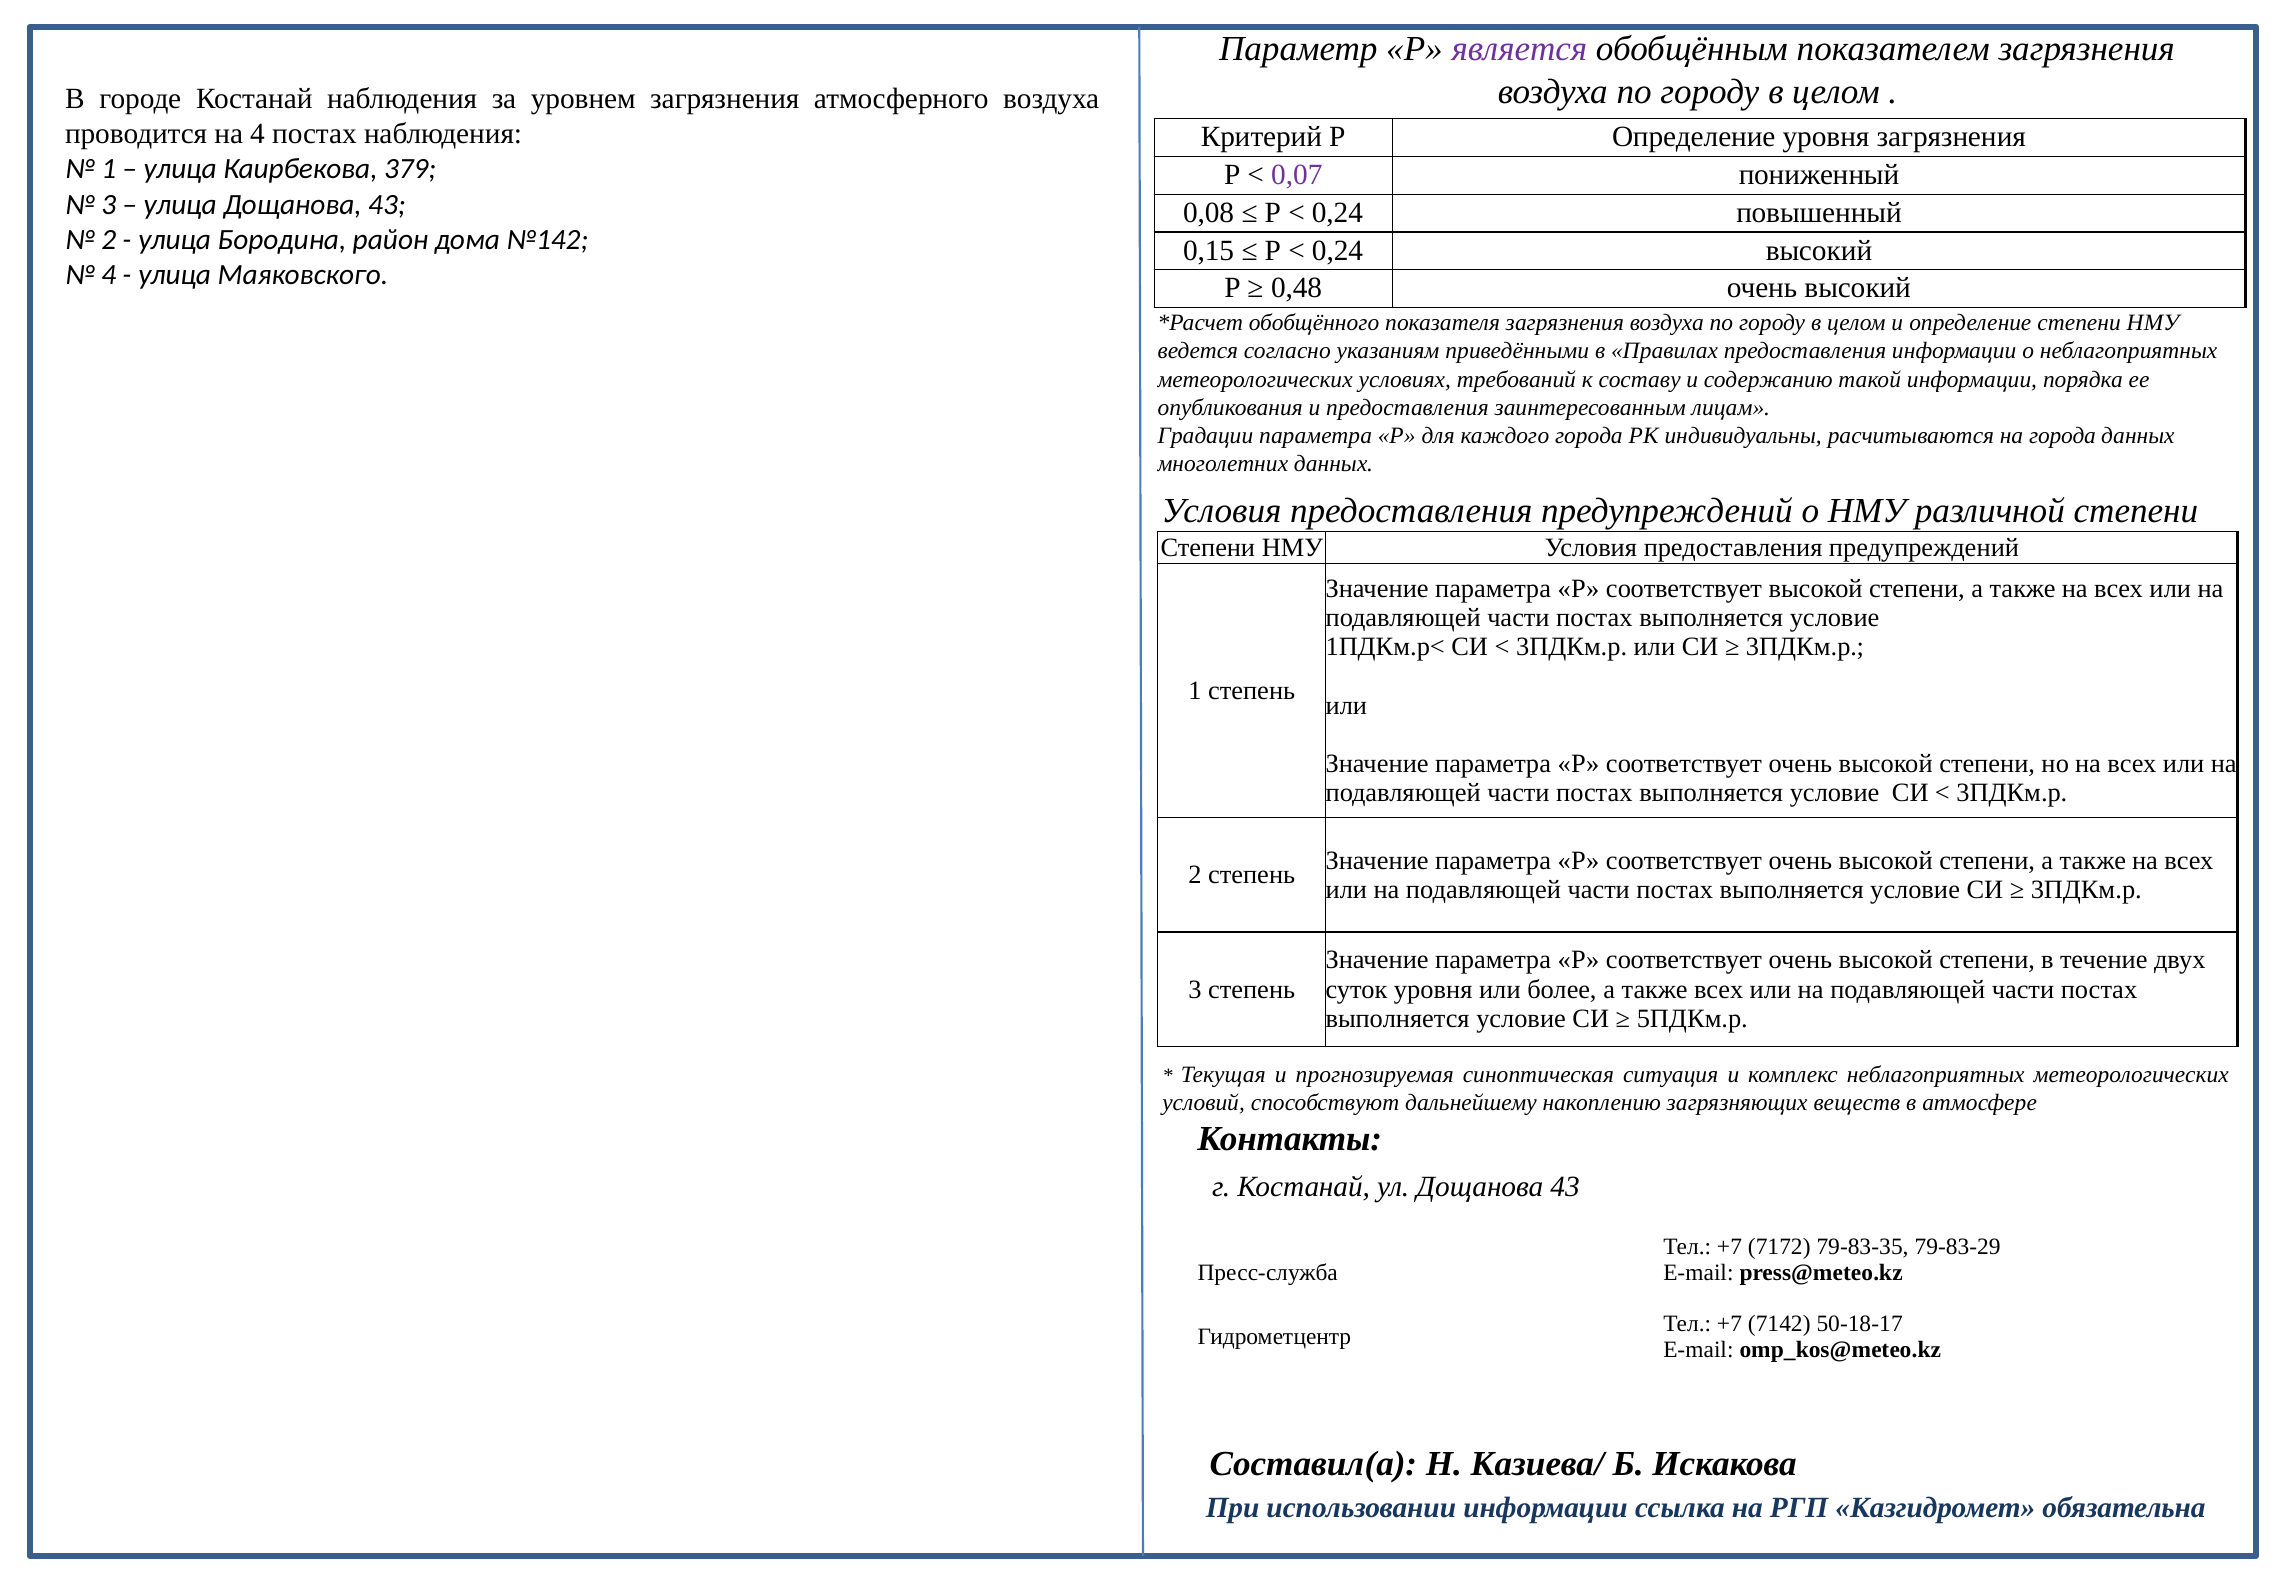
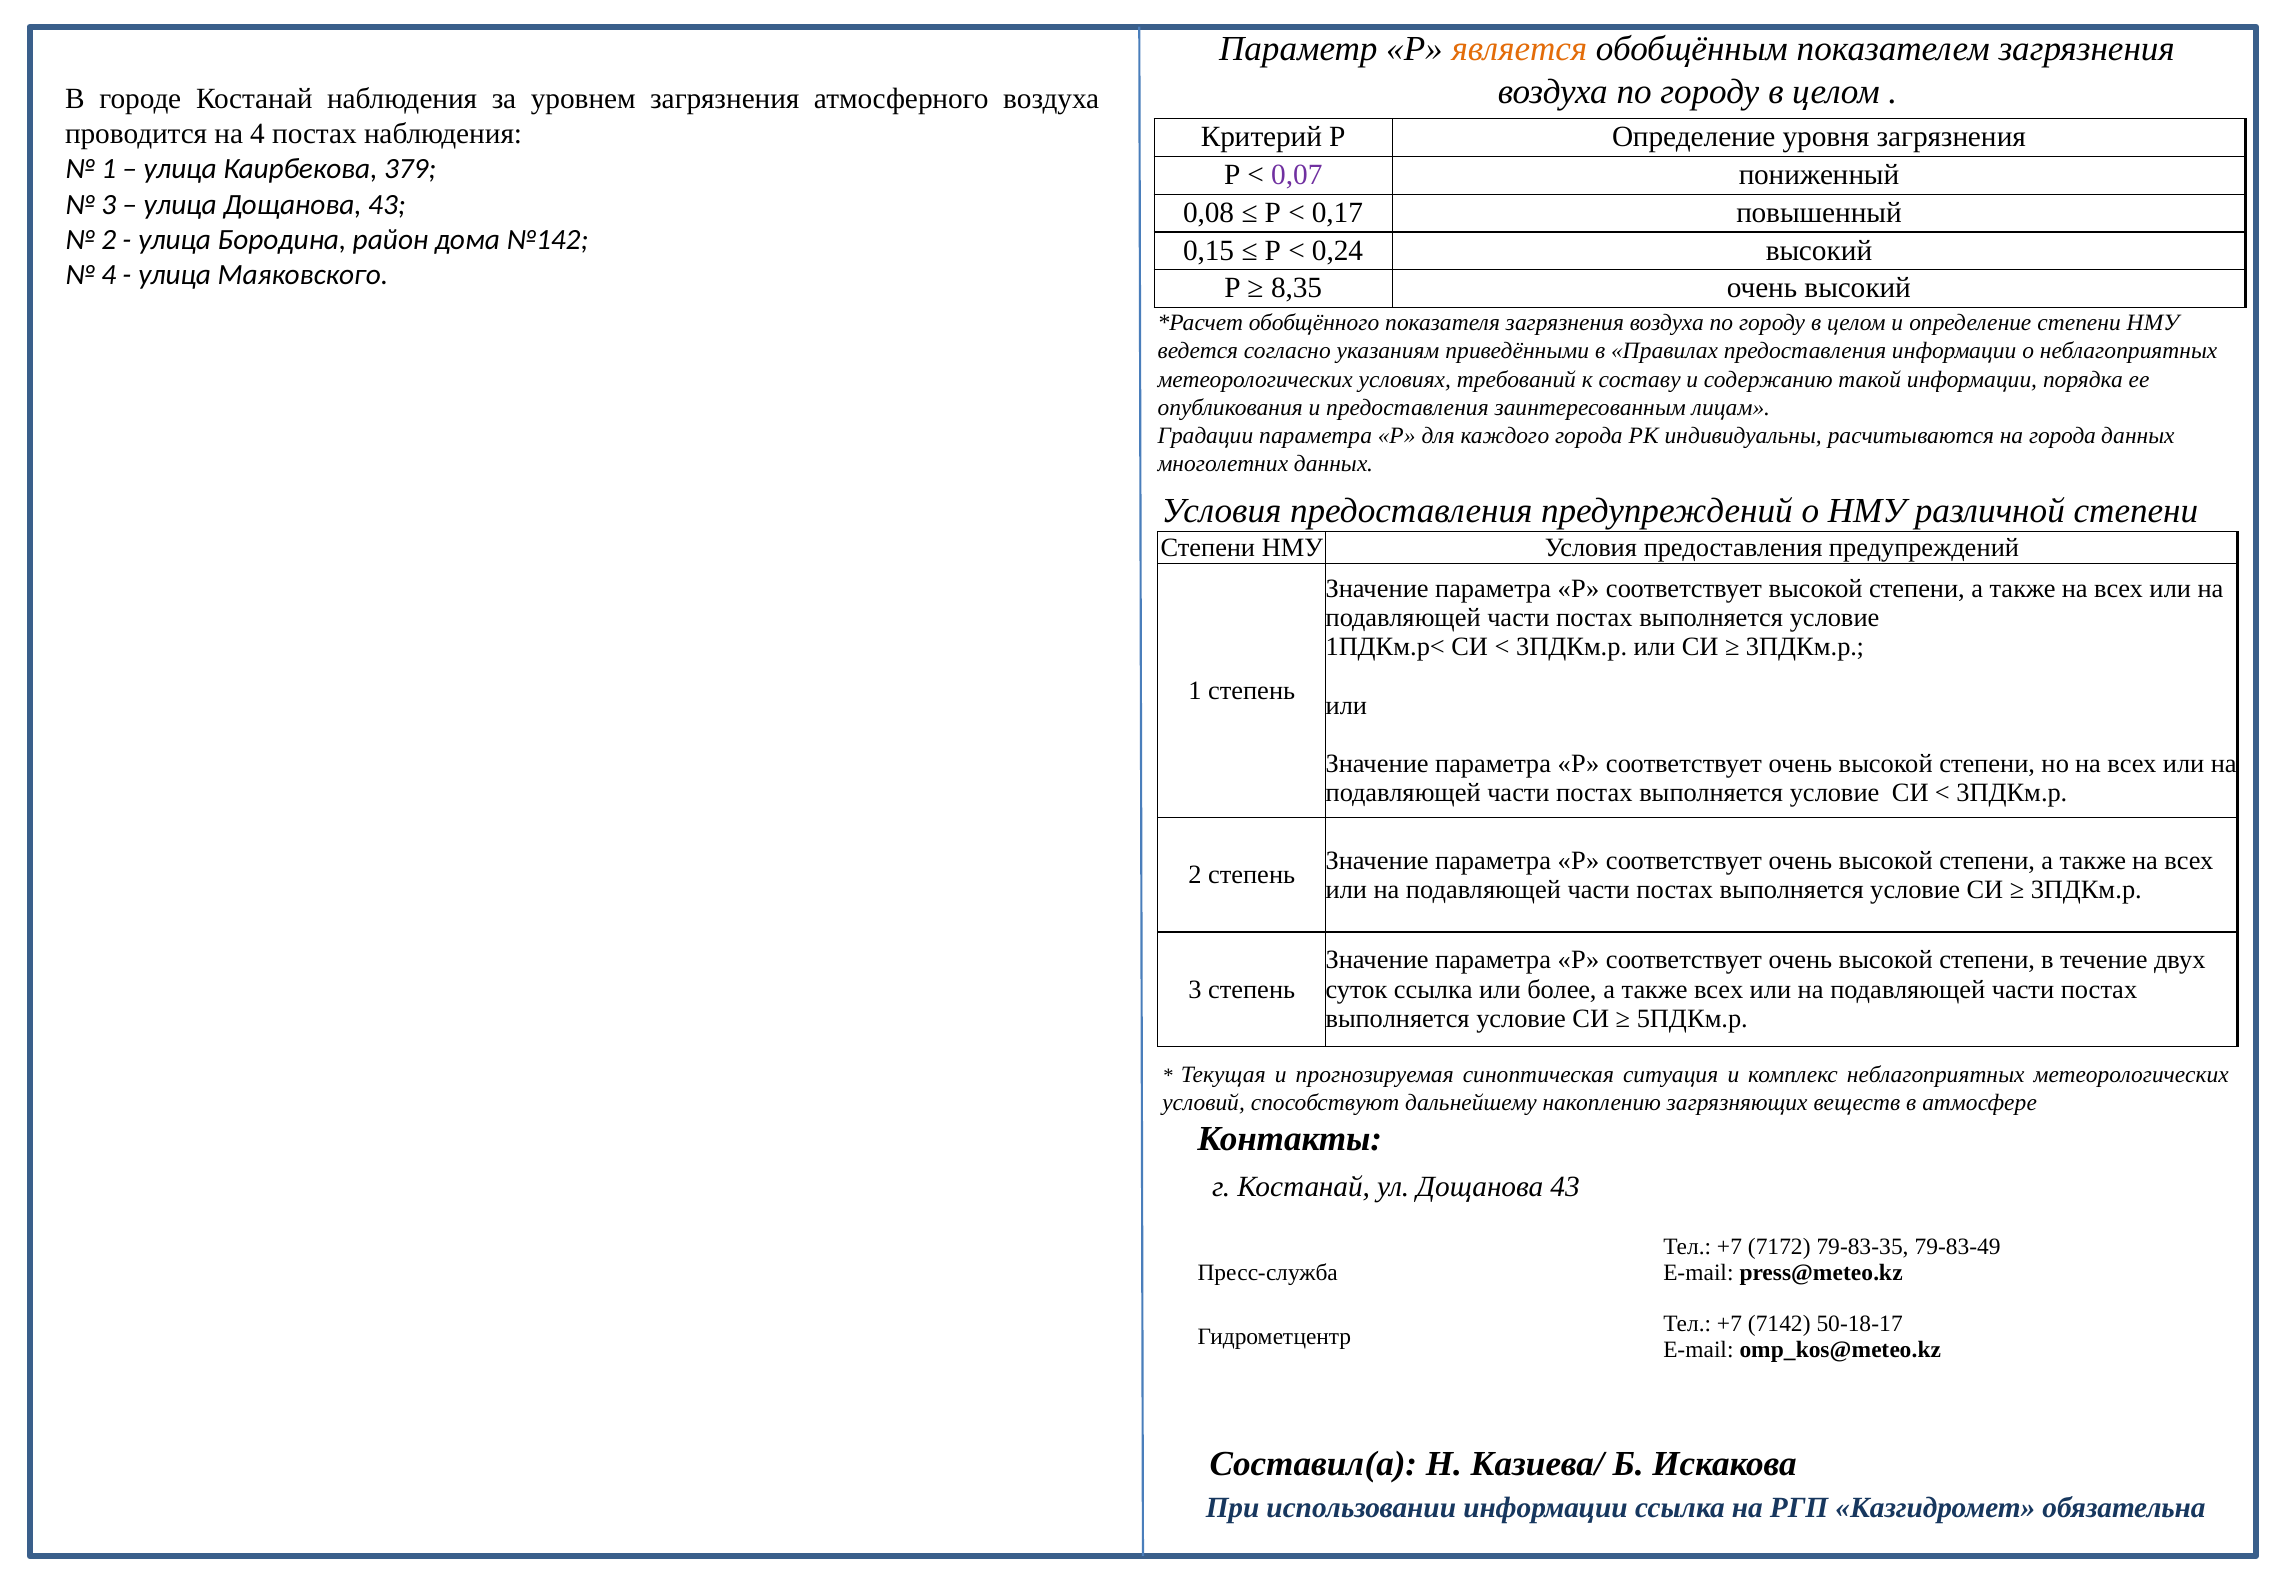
является colour: purple -> orange (1519, 49)
0,24: 0,24 -> 0,17 (1337, 213)
0,48: 0,48 -> 8,35 (1297, 288)
суток уровня: уровня -> ссылка (1433, 989)
79-83-29: 79-83-29 -> 79-83-49 (1958, 1246)
